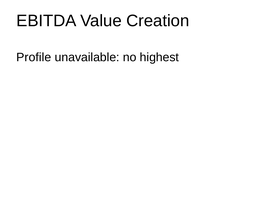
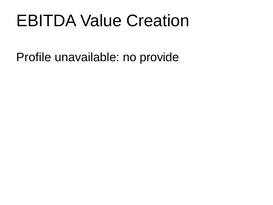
highest: highest -> provide (159, 57)
